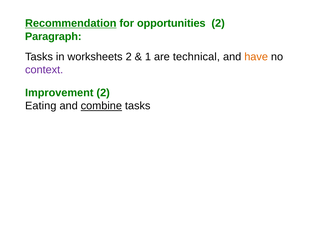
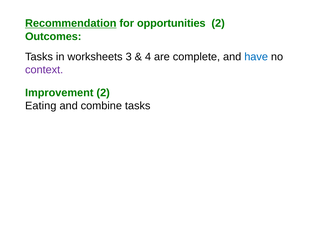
Paragraph: Paragraph -> Outcomes (53, 36)
worksheets 2: 2 -> 3 (129, 57)
1: 1 -> 4 (148, 57)
technical: technical -> complete (196, 57)
have colour: orange -> blue (256, 57)
combine underline: present -> none (101, 106)
